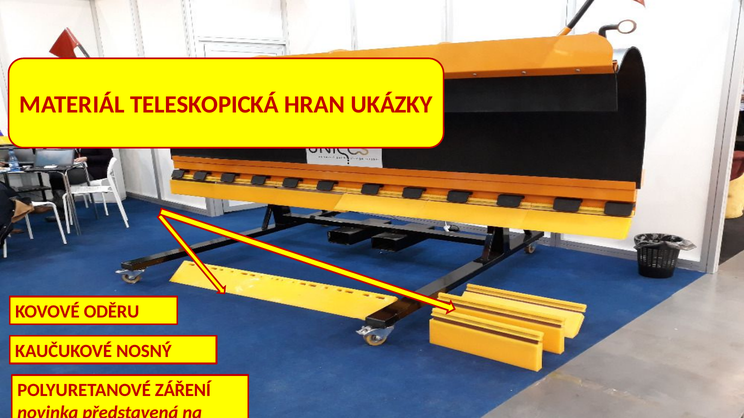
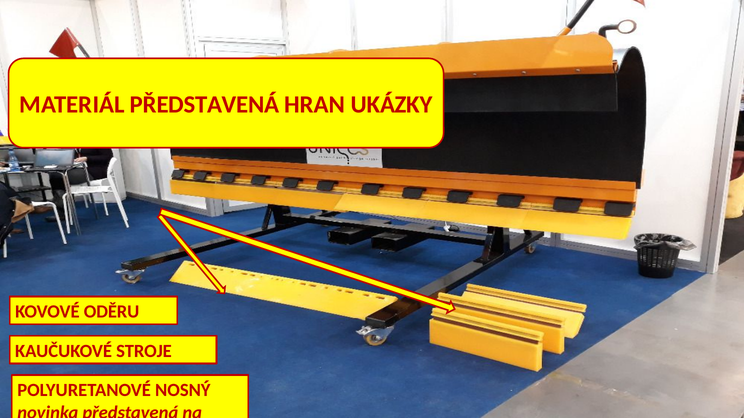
MATERIÁL TELESKOPICKÁ: TELESKOPICKÁ -> PŘEDSTAVENÁ (205, 105)
NOSNÝ: NOSNÝ -> STROJE (144, 351)
ZÁŘENÍ: ZÁŘENÍ -> NOSNÝ (183, 391)
